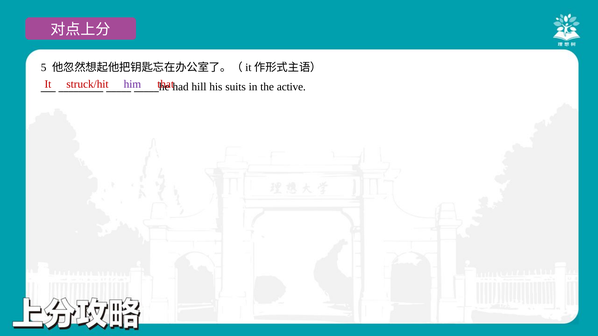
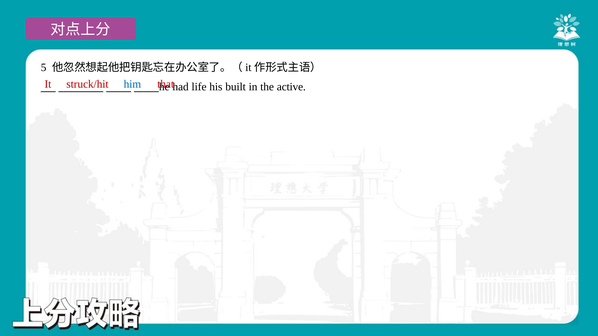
him colour: purple -> blue (132, 84)
hill: hill -> life (199, 87)
suits: suits -> built (236, 87)
